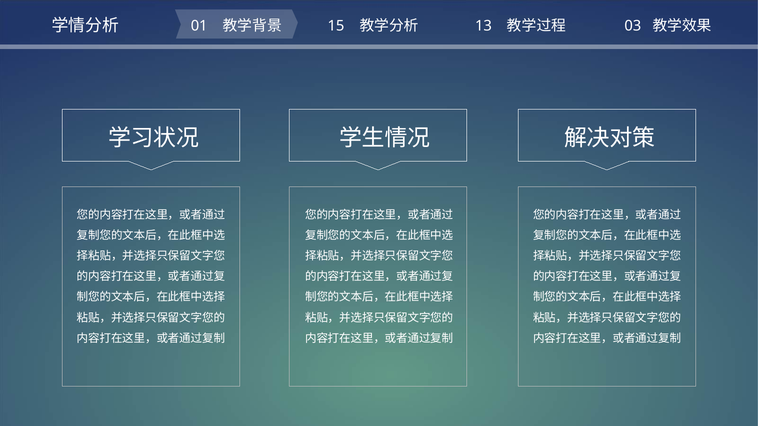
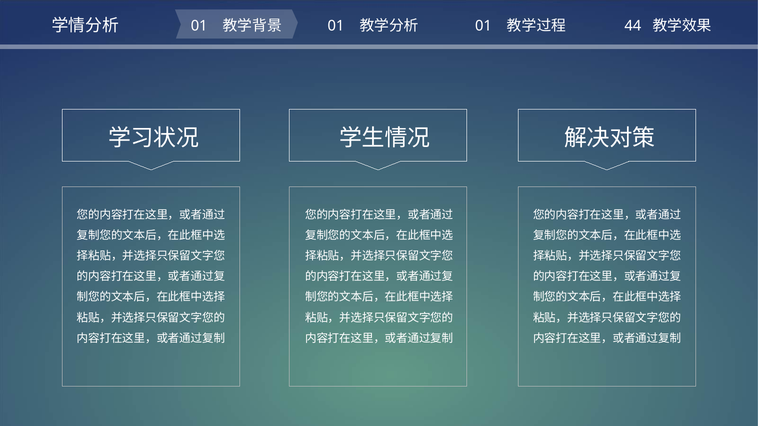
15: 15 -> 01 (336, 26)
13: 13 -> 01 (483, 26)
03: 03 -> 44 (633, 26)
